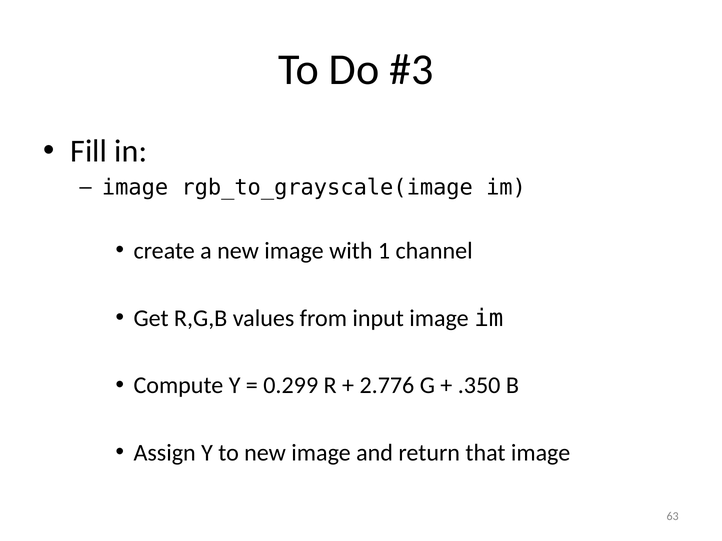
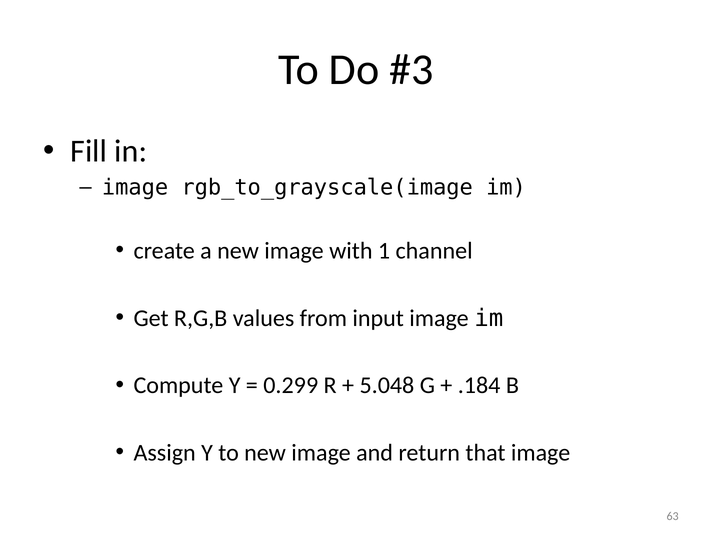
2.776: 2.776 -> 5.048 (387, 386)
.350: .350 -> .184 (479, 386)
